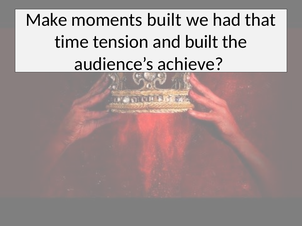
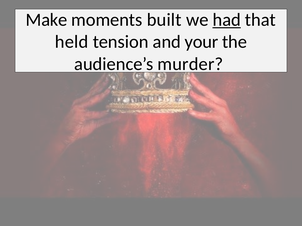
had underline: none -> present (227, 20)
time: time -> held (72, 42)
and built: built -> your (202, 42)
achieve: achieve -> murder (190, 64)
